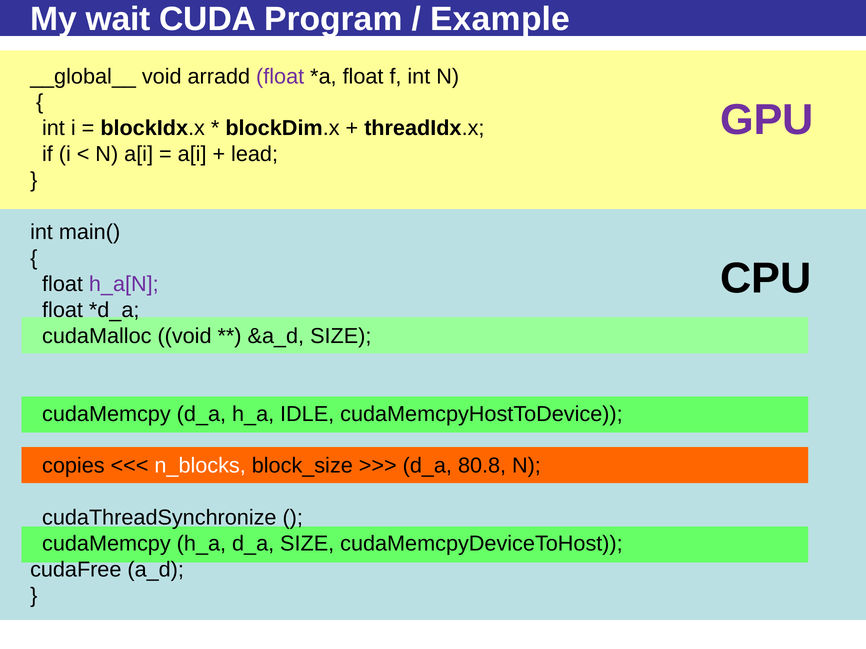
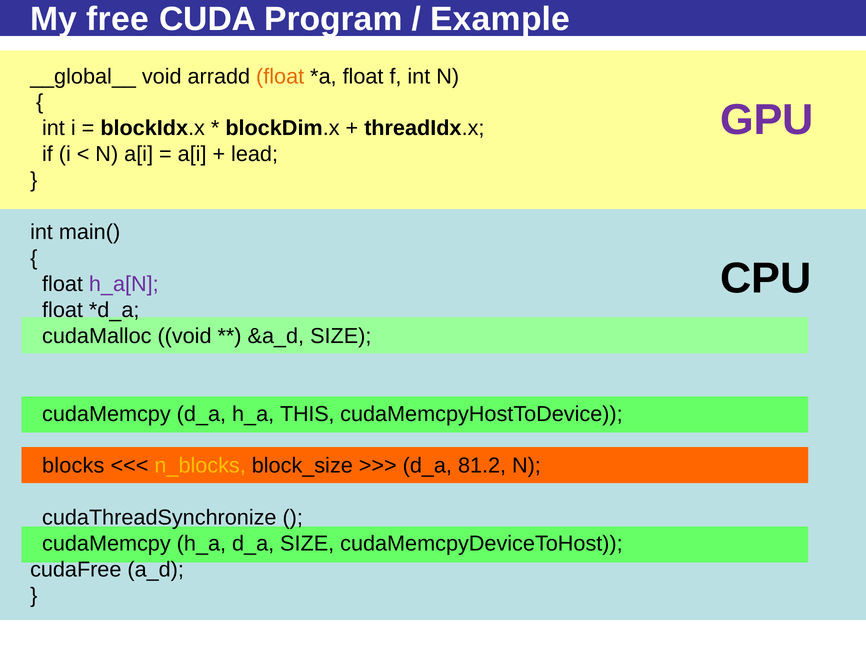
wait: wait -> free (118, 19)
float colour: purple -> orange (280, 76)
IDLE: IDLE -> THIS (307, 414)
copies: copies -> blocks (73, 466)
n_blocks colour: white -> yellow (200, 466)
80.8: 80.8 -> 81.2 (482, 466)
